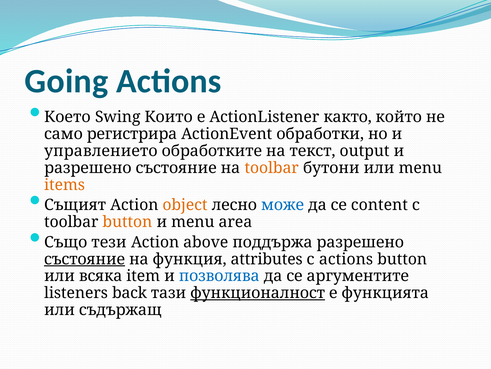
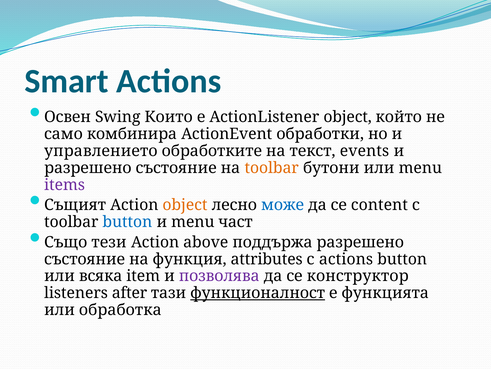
Going: Going -> Smart (67, 81)
Което: Което -> Освен (67, 117)
ActionListener както: както -> object (348, 117)
регистрира: регистрира -> комбинира (132, 134)
output: output -> events (364, 151)
items colour: orange -> purple (65, 185)
button colour: orange -> blue (127, 222)
area: area -> част (235, 222)
състояние underline: present -> none (85, 259)
позволява colour: blue -> purple (219, 276)
аргументите: аргументите -> конструктор (358, 276)
back: back -> after (130, 293)
съдържащ: съдържащ -> обработка (120, 309)
